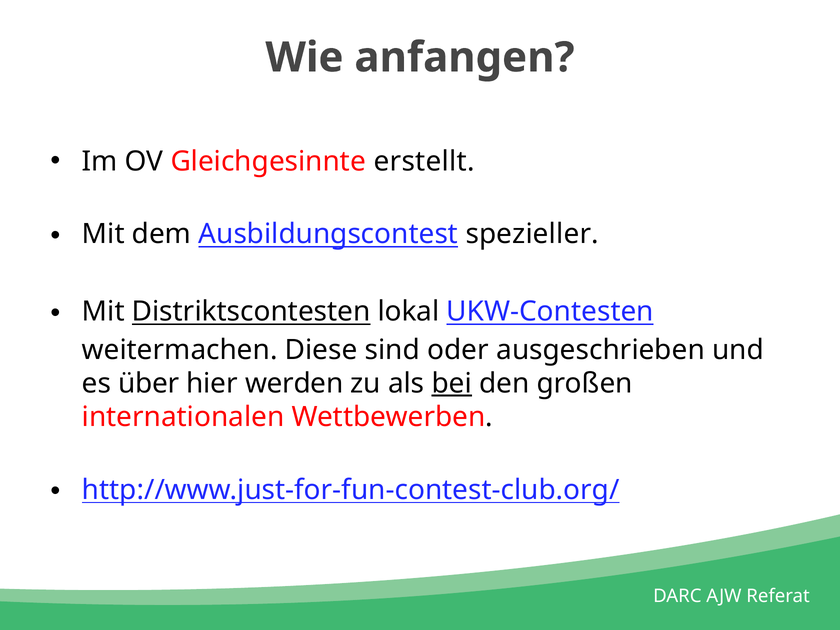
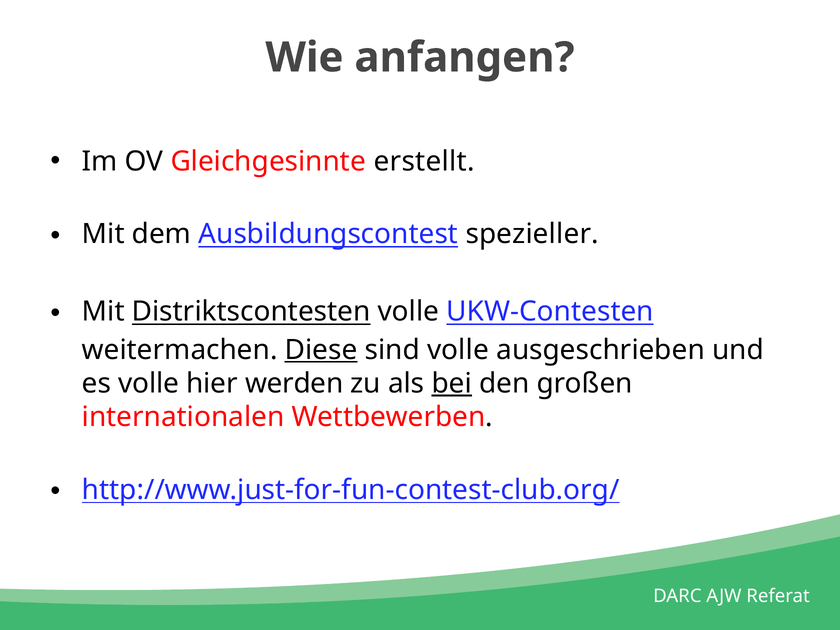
Distriktscontesten lokal: lokal -> volle (408, 312)
Diese underline: none -> present (321, 350)
sind oder: oder -> volle (458, 350)
es über: über -> volle (149, 383)
